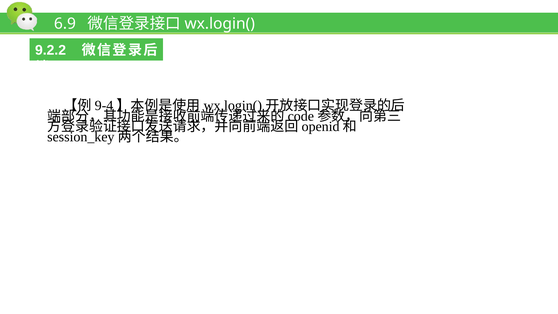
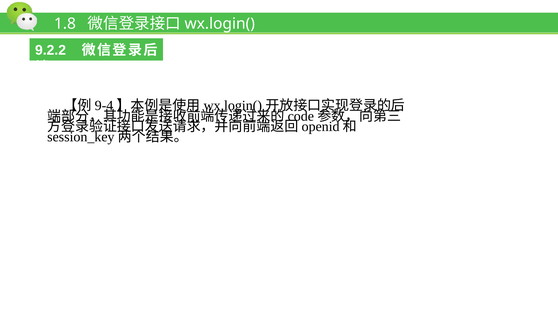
6.9: 6.9 -> 1.8 (65, 24)
